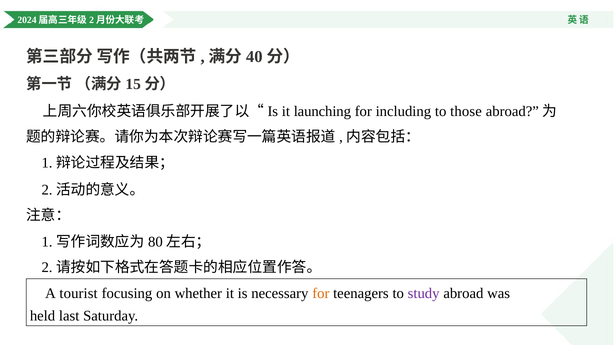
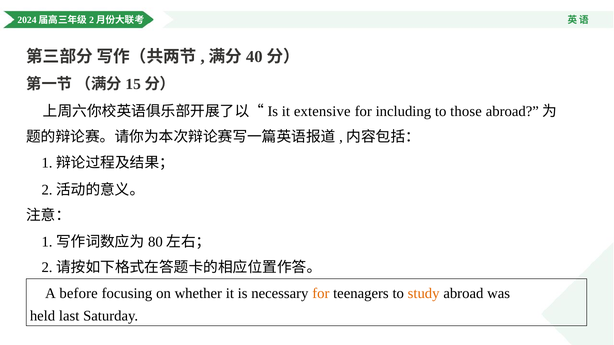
launching: launching -> extensive (322, 112)
tourist: tourist -> before (79, 294)
study colour: purple -> orange (424, 294)
